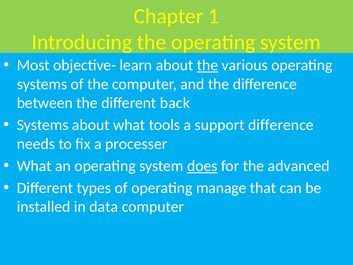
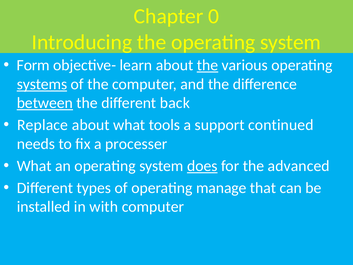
1: 1 -> 0 (214, 16)
Most: Most -> Form (33, 65)
systems underline: none -> present (42, 84)
between underline: none -> present (45, 103)
Systems: Systems -> Replace (43, 125)
support difference: difference -> continued (281, 125)
data: data -> with (104, 207)
